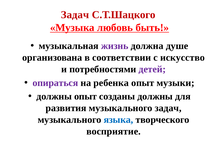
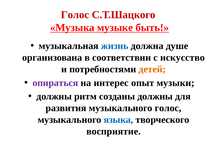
Задач: Задач -> Голос (75, 15)
любовь: любовь -> музыке (115, 28)
жизнь colour: purple -> blue (115, 46)
детей colour: purple -> orange (152, 69)
ребенка: ребенка -> интерес (111, 83)
должны опыт: опыт -> ритм (85, 97)
музыкального задач: задач -> голос (168, 108)
